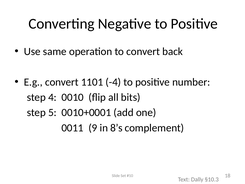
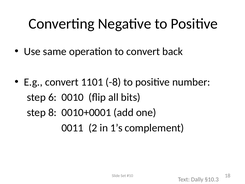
-4: -4 -> -8 (113, 82)
4: 4 -> 6 (52, 97)
5: 5 -> 8 (52, 112)
9: 9 -> 2 (93, 128)
8’s: 8’s -> 1’s (116, 128)
